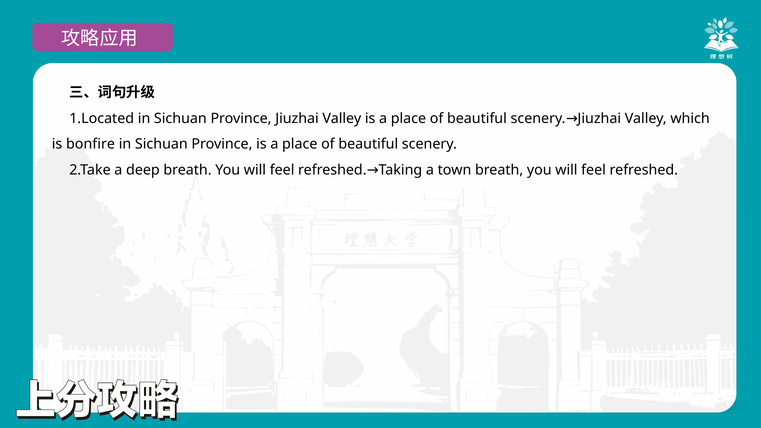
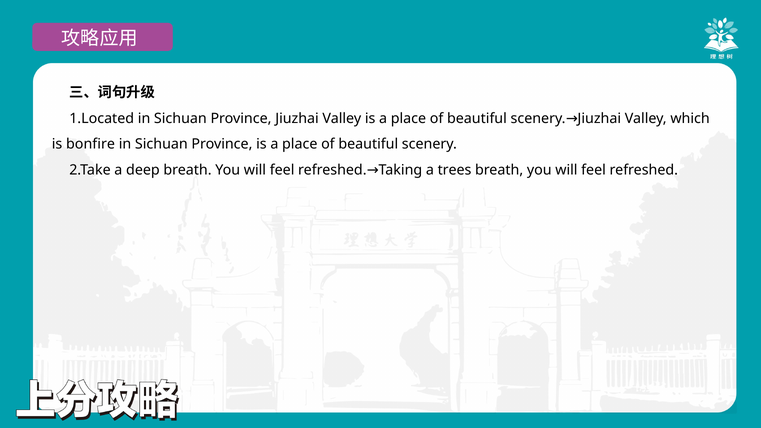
town: town -> trees (455, 170)
